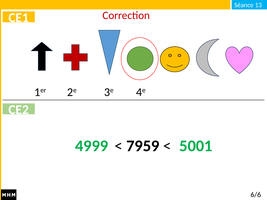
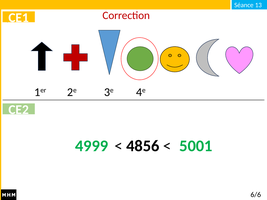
7959: 7959 -> 4856 (143, 146)
